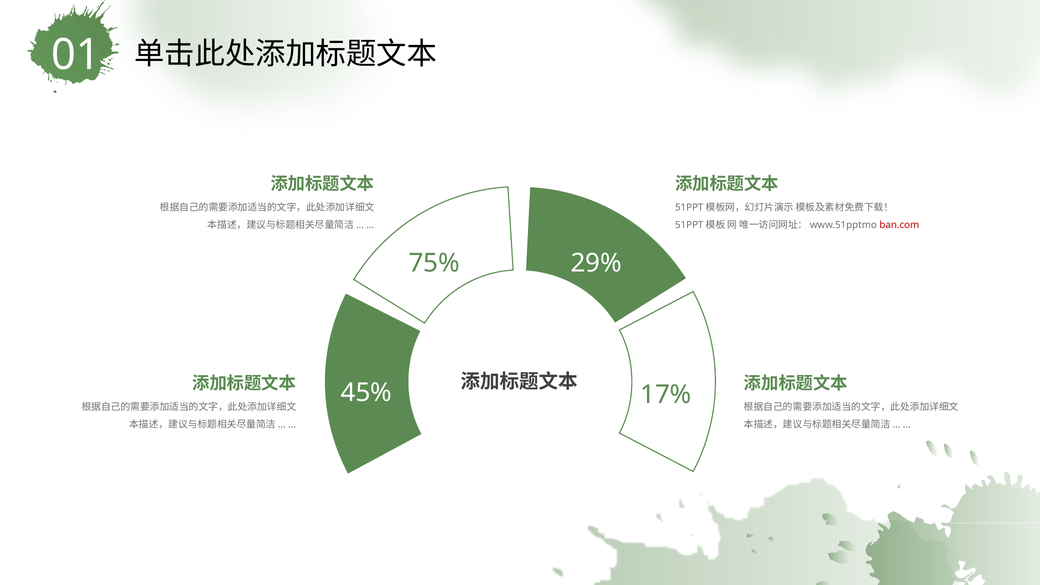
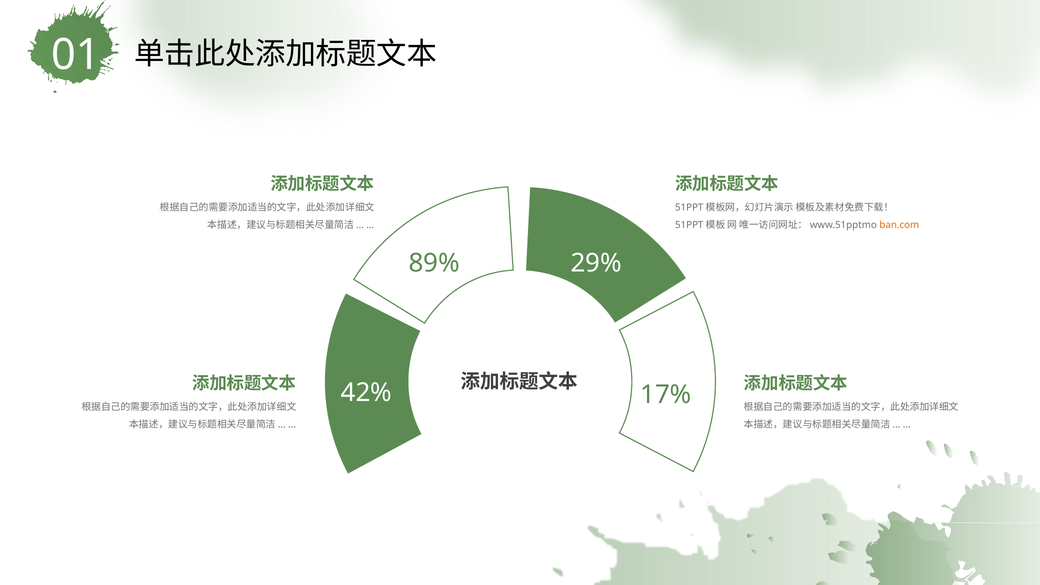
ban.com colour: red -> orange (899, 225)
75%: 75% -> 89% (434, 263)
45%: 45% -> 42% (366, 392)
